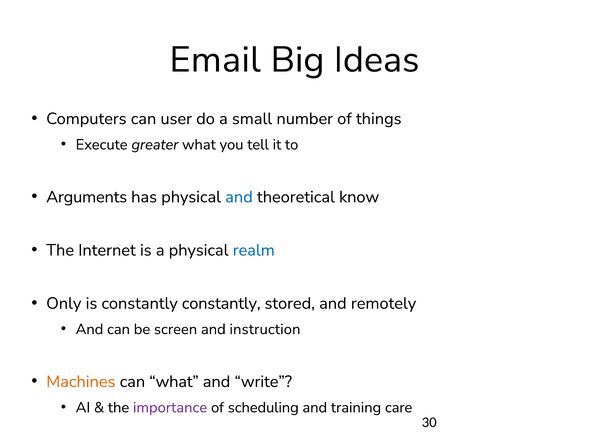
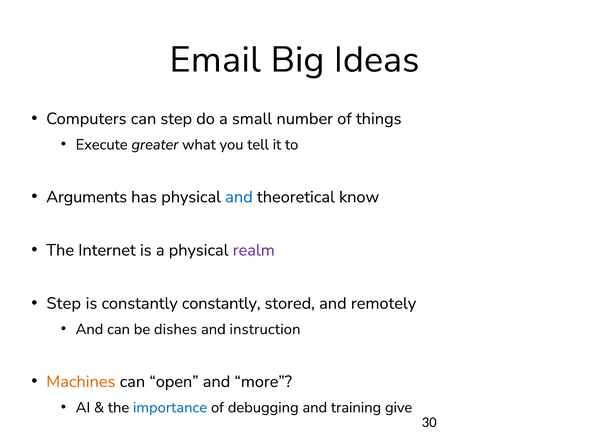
can user: user -> step (176, 119)
realm colour: blue -> purple (254, 250)
Only: Only -> Step (64, 303)
screen: screen -> dishes (175, 329)
can what: what -> open (174, 381)
write: write -> more (263, 381)
importance colour: purple -> blue (170, 407)
scheduling: scheduling -> debugging (263, 407)
care: care -> give (399, 407)
